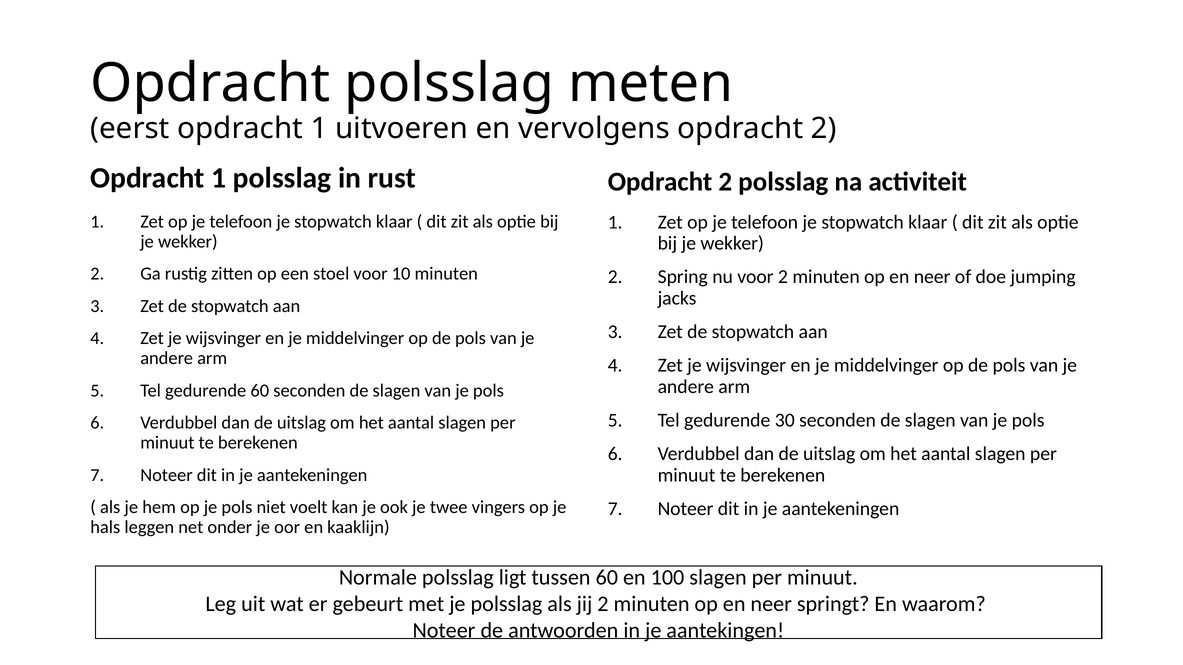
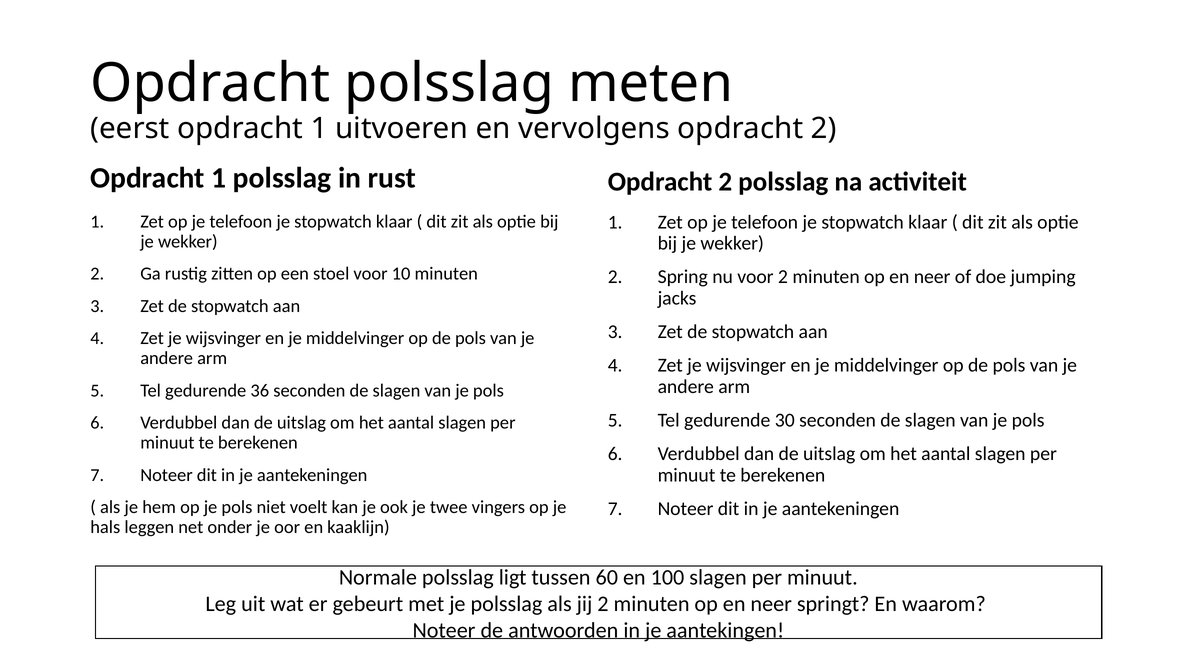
gedurende 60: 60 -> 36 (260, 391)
